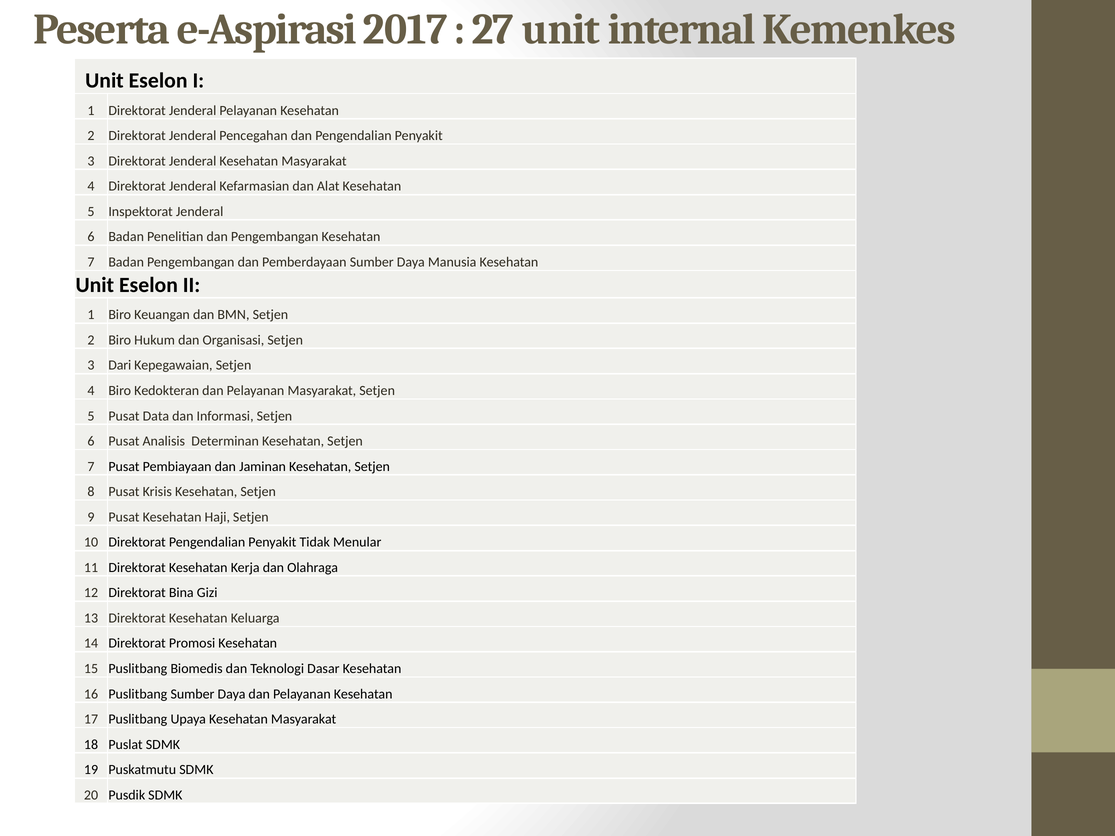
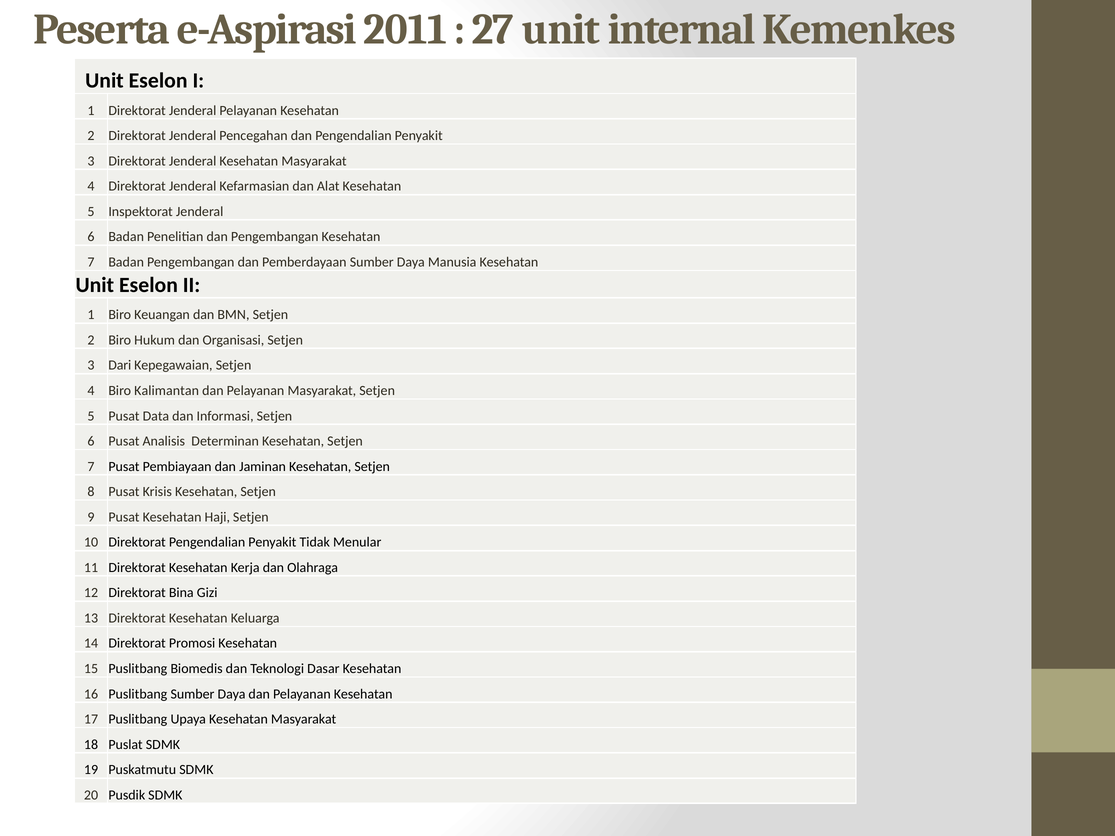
2017: 2017 -> 2011 (405, 30)
Kedokteran: Kedokteran -> Kalimantan (167, 391)
